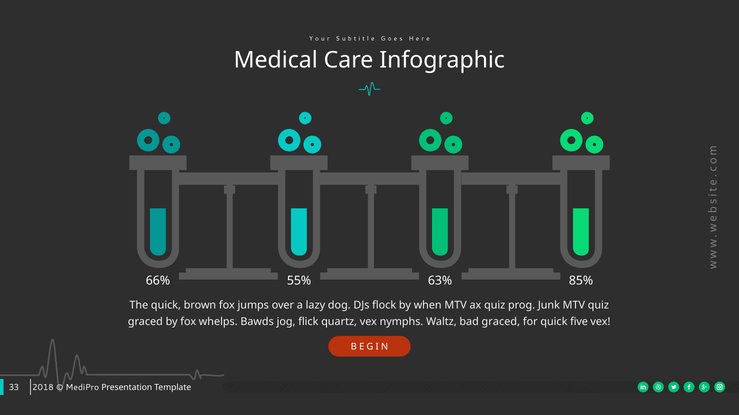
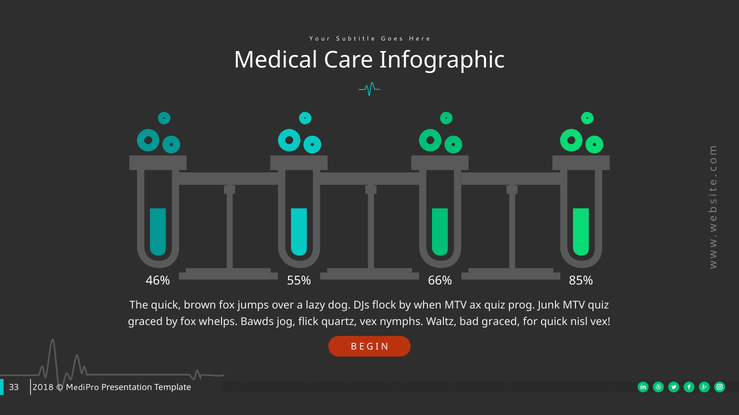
66%: 66% -> 46% (158, 281)
63%: 63% -> 66% (440, 281)
five: five -> nisl (579, 322)
